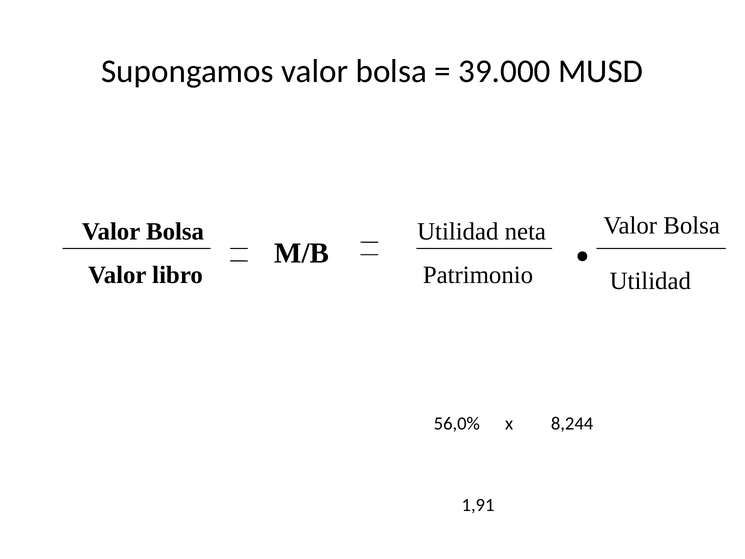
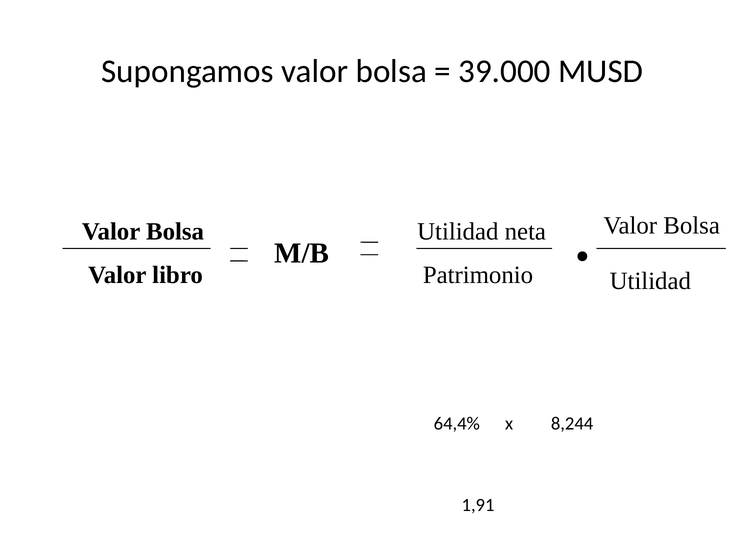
56,0%: 56,0% -> 64,4% (457, 424)
